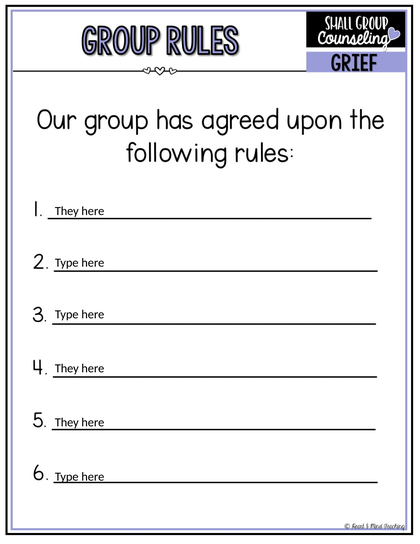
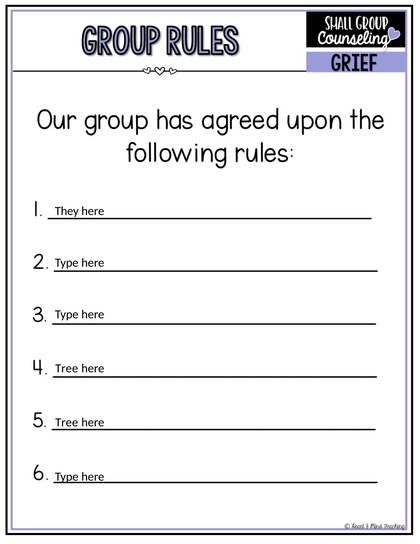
They: They -> Tree (67, 368)
They: They -> Tree (67, 422)
